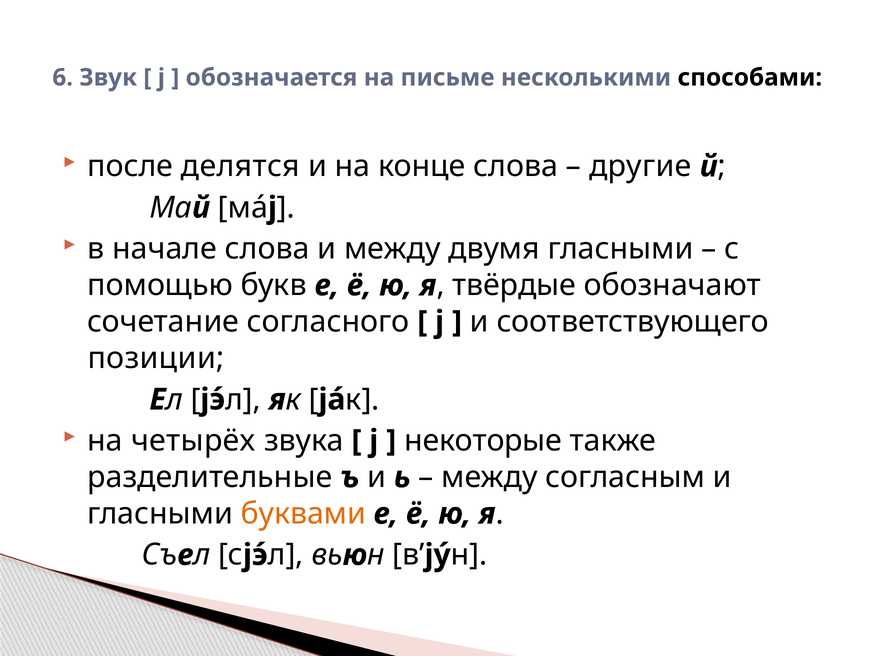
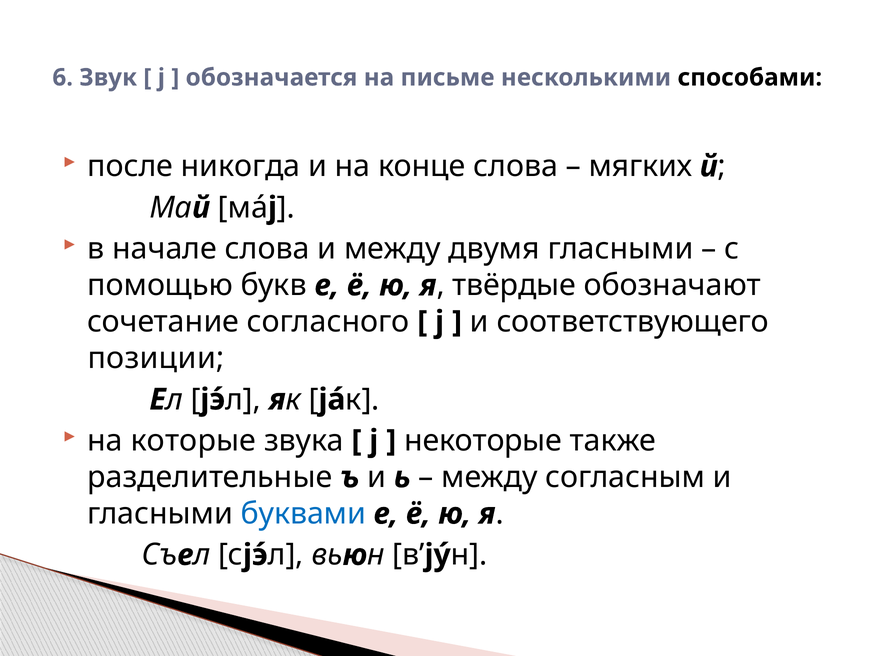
делятся: делятся -> никогда (241, 166)
другие: другие -> мягких (641, 166)
четырёх: четырёх -> которые (193, 441)
буквами colour: orange -> blue (303, 514)
